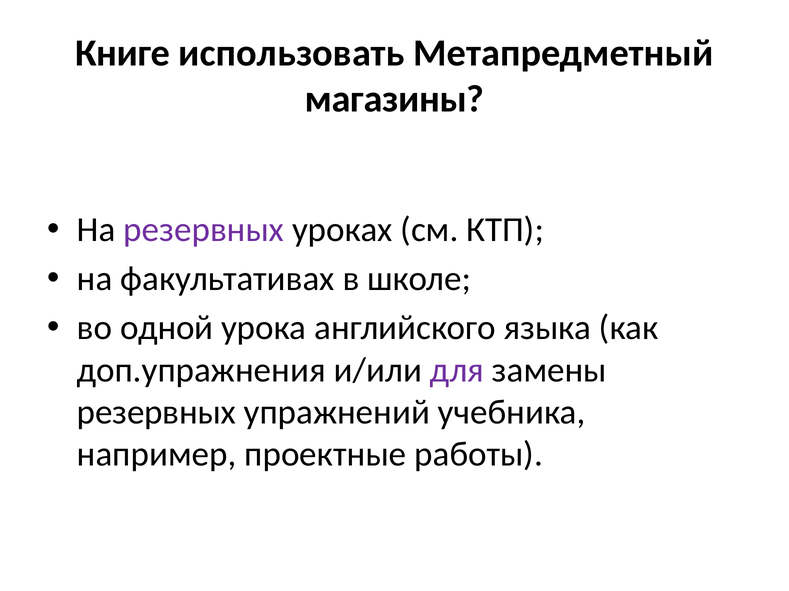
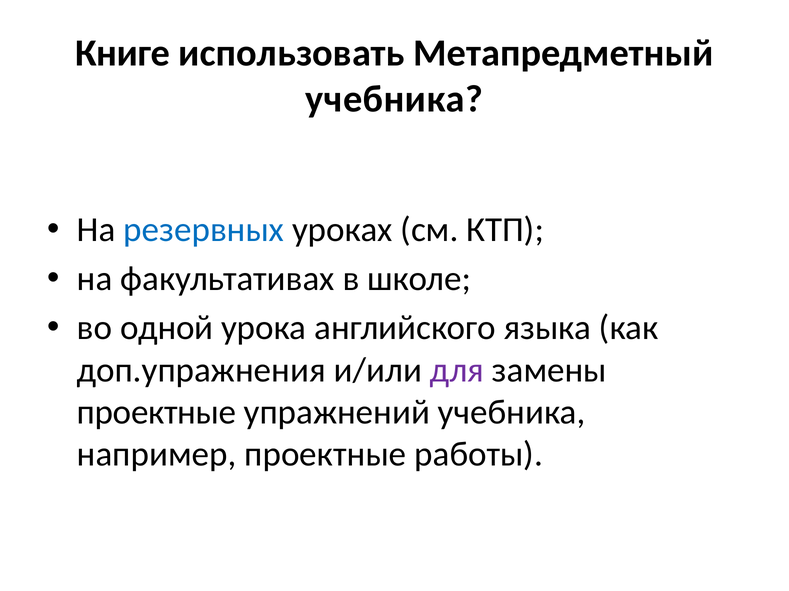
магазины: магазины -> учебника (394, 99)
резервных colour: purple -> blue (204, 230)
резервных: резервных -> проектные (157, 413)
